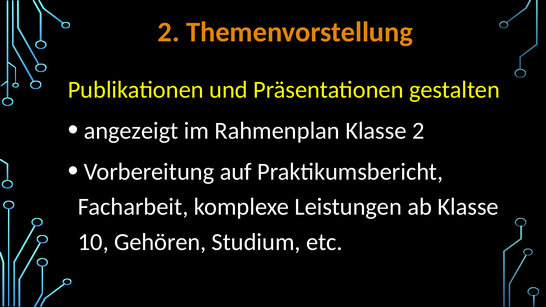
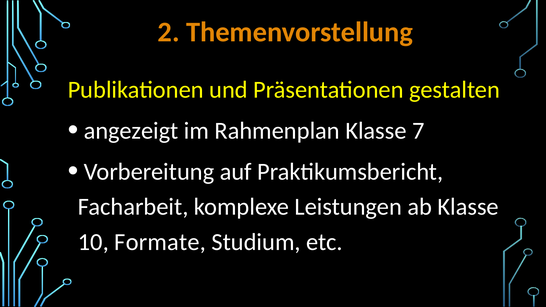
Klasse 2: 2 -> 7 (418, 131)
Gehören: Gehören -> Formate (160, 242)
